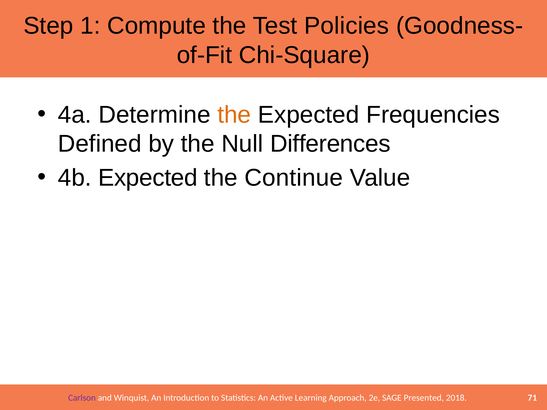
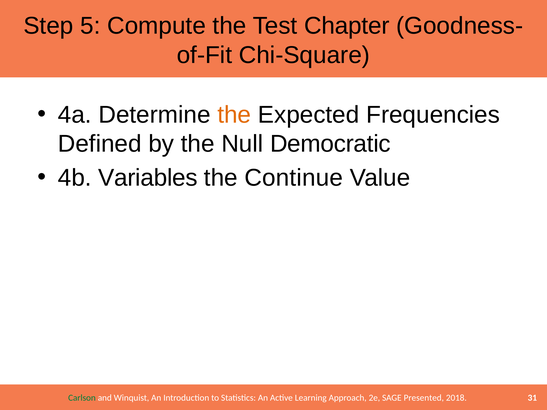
1: 1 -> 5 (90, 26)
Policies: Policies -> Chapter (347, 26)
Differences: Differences -> Democratic (330, 144)
4b Expected: Expected -> Variables (148, 178)
Carlson colour: purple -> green (82, 398)
71: 71 -> 31 (532, 398)
